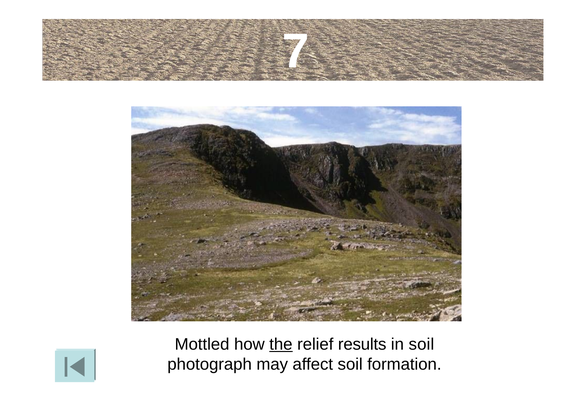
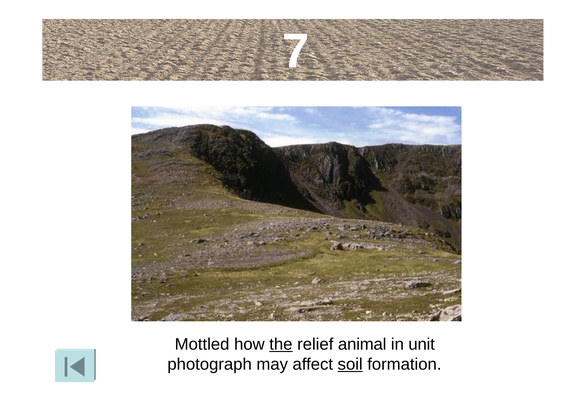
results: results -> animal (362, 345)
in soil: soil -> unit (422, 345)
soil underline: none -> present (350, 365)
